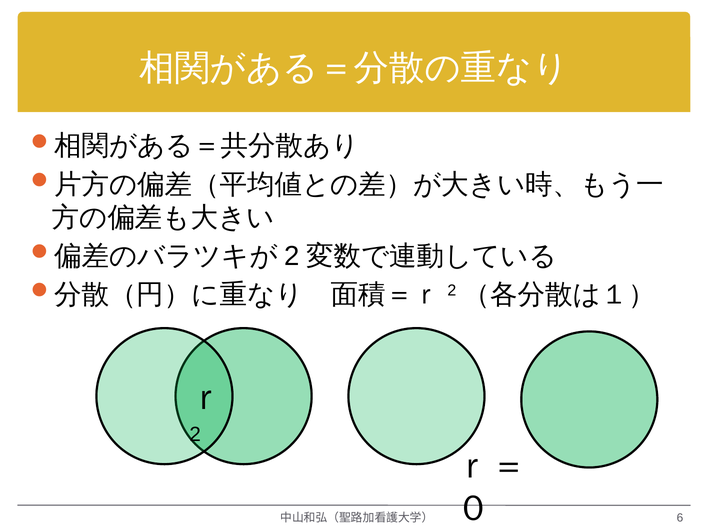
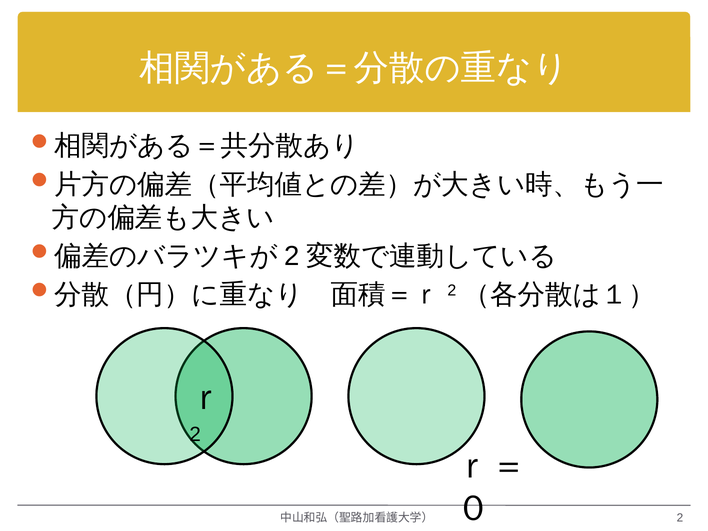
6: 6 -> 2 (680, 518)
